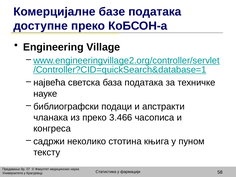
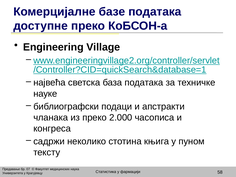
3.466: 3.466 -> 2.000 (121, 118)
